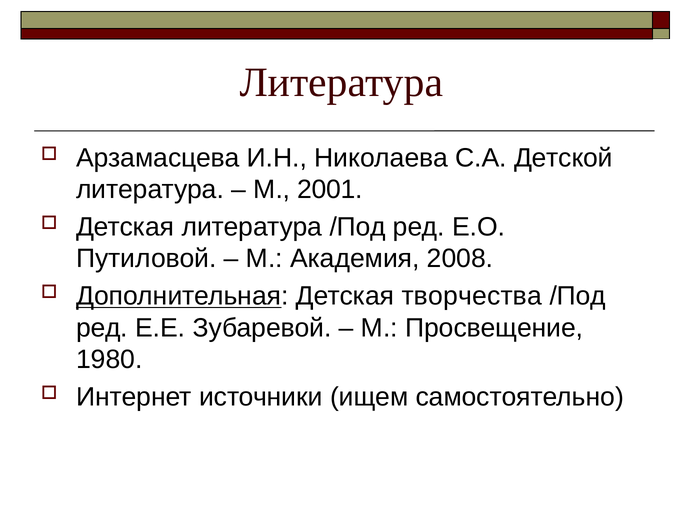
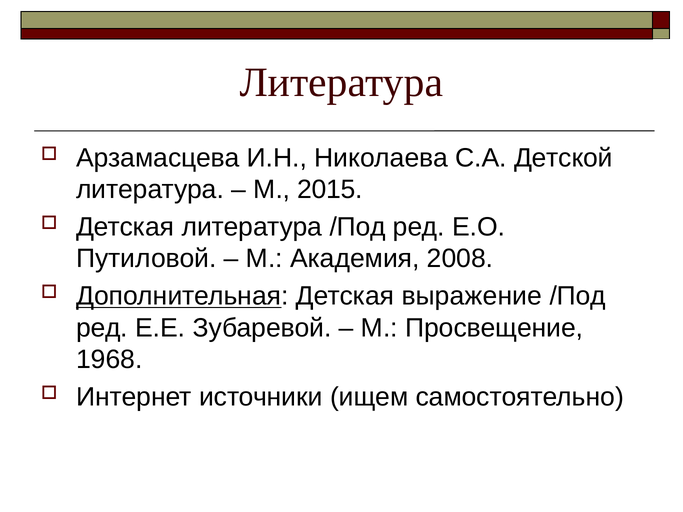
2001: 2001 -> 2015 (330, 190)
творчества: творчества -> выражение (472, 296)
1980: 1980 -> 1968 (109, 360)
